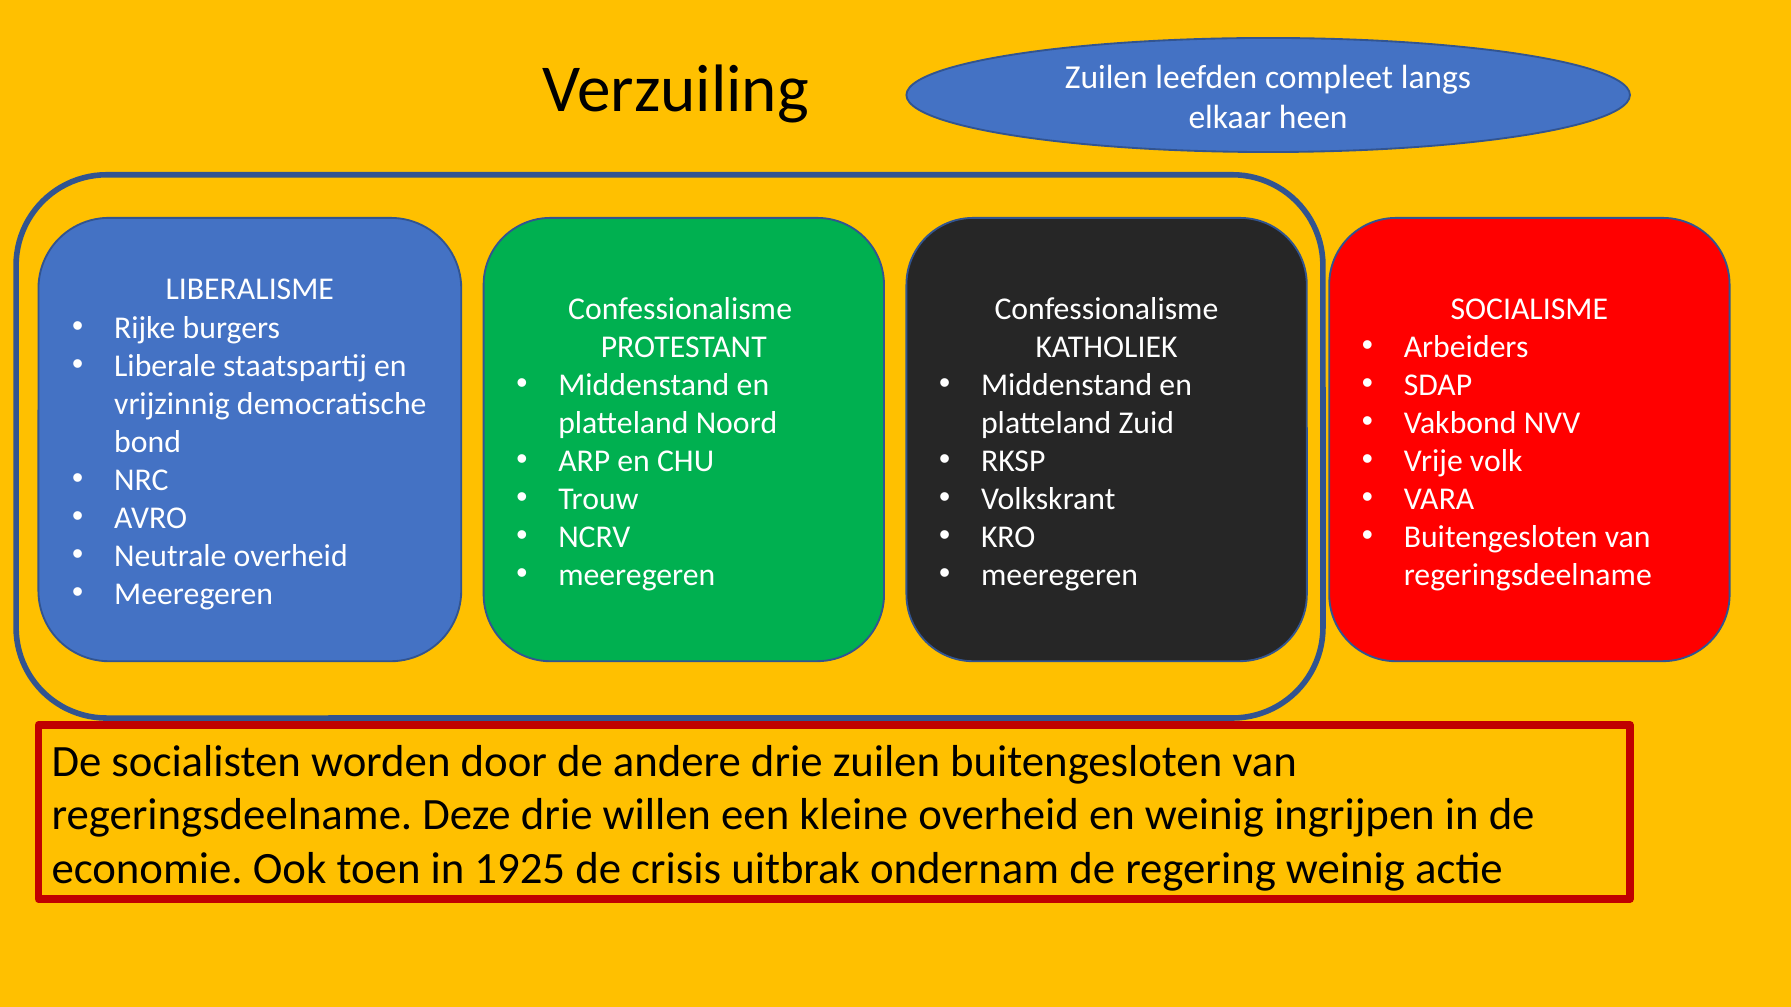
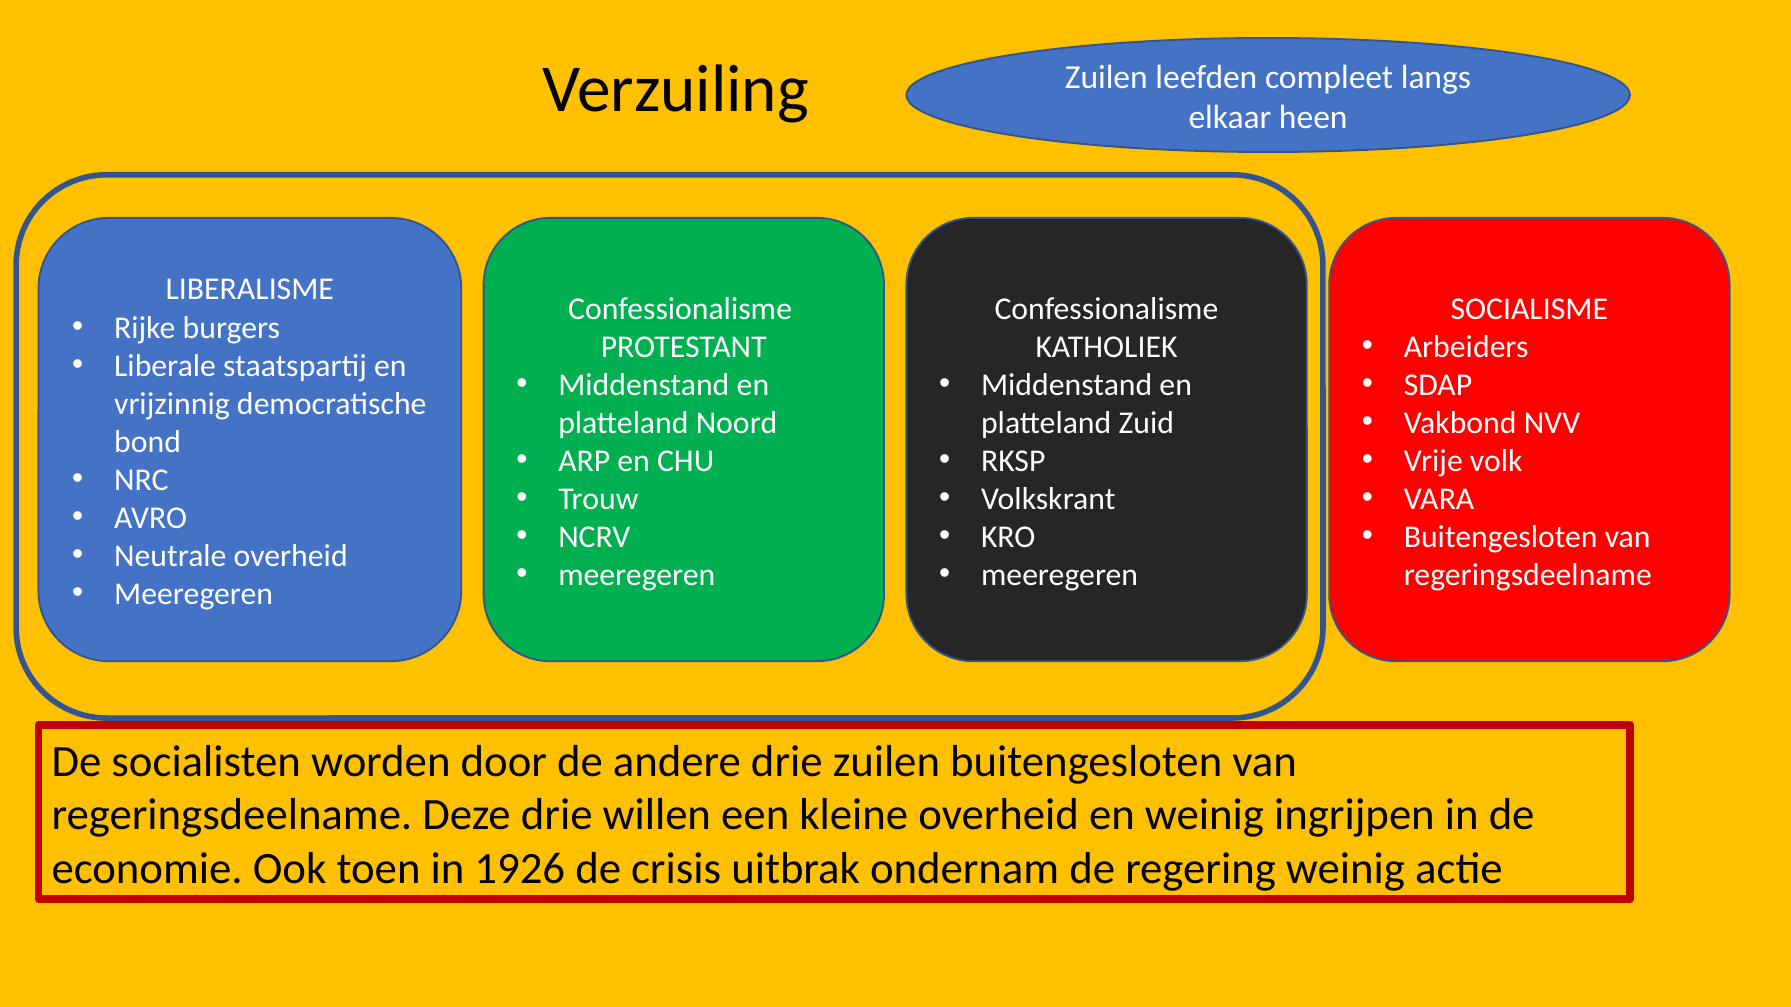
1925: 1925 -> 1926 (520, 869)
